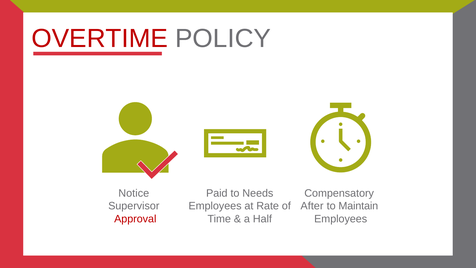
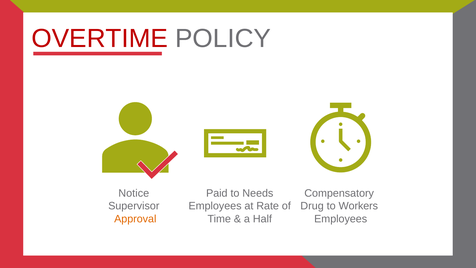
After: After -> Drug (312, 206)
Maintain: Maintain -> Workers (358, 206)
Approval colour: red -> orange (135, 219)
